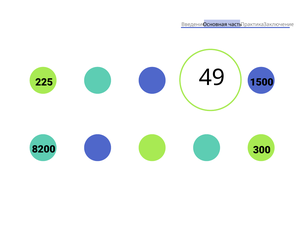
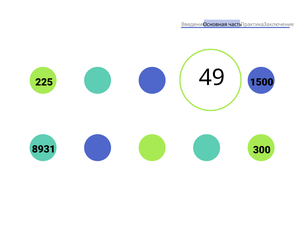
8200: 8200 -> 8931 (44, 149)
